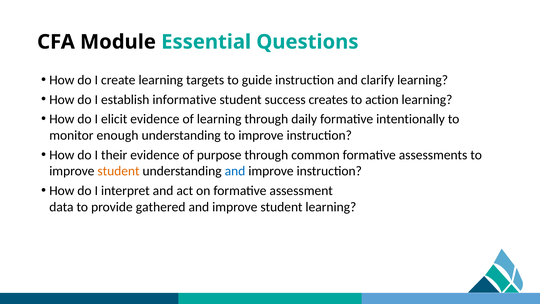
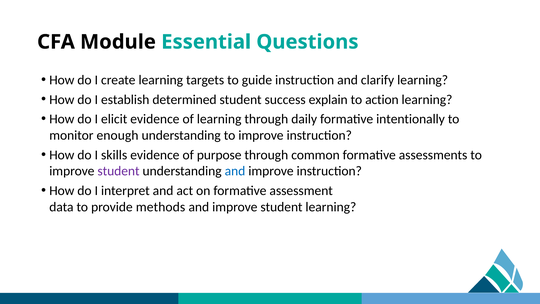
informative: informative -> determined (184, 100)
creates: creates -> explain (328, 100)
their: their -> skills (114, 155)
student colour: orange -> purple (119, 171)
gathered: gathered -> methods (161, 207)
